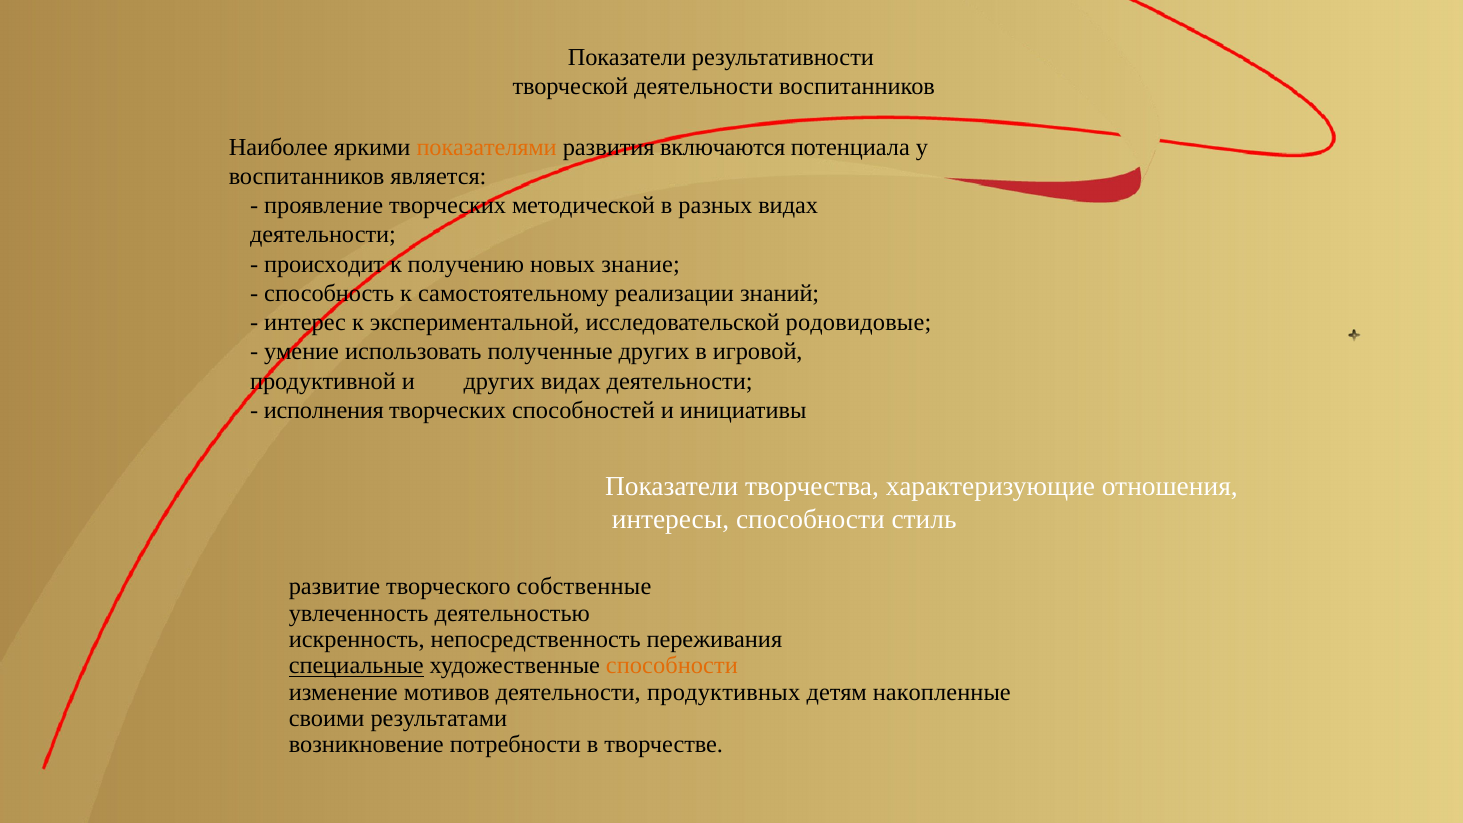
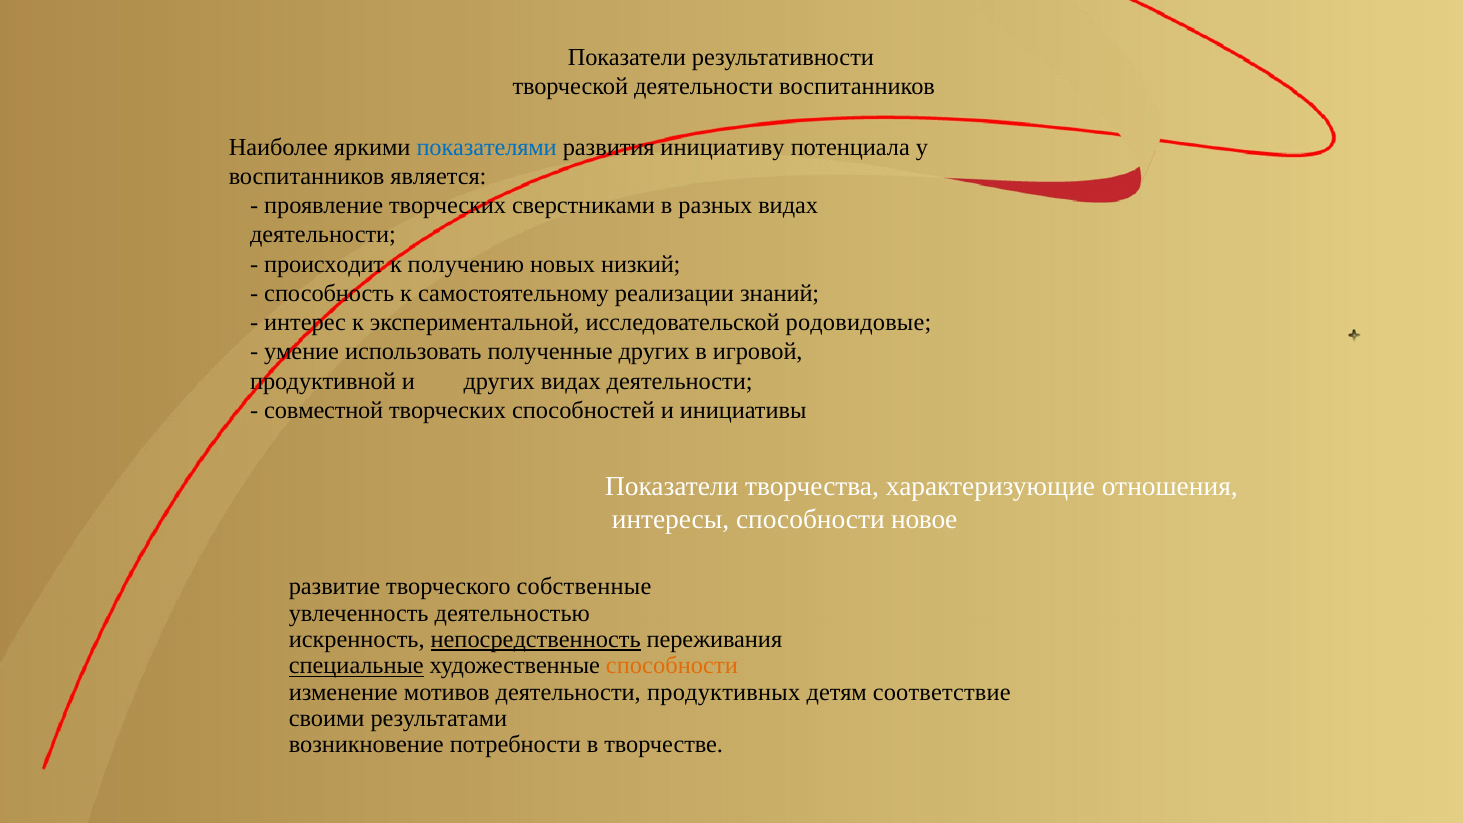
показателями colour: orange -> blue (487, 147)
включаются: включаются -> инициативу (723, 147)
методической: методической -> сверстниками (583, 206)
знание: знание -> низкий (641, 264)
исполнения: исполнения -> совместной (324, 410)
стиль: стиль -> новое (924, 520)
непосредственность underline: none -> present (536, 640)
накопленные: накопленные -> соответствие (942, 692)
